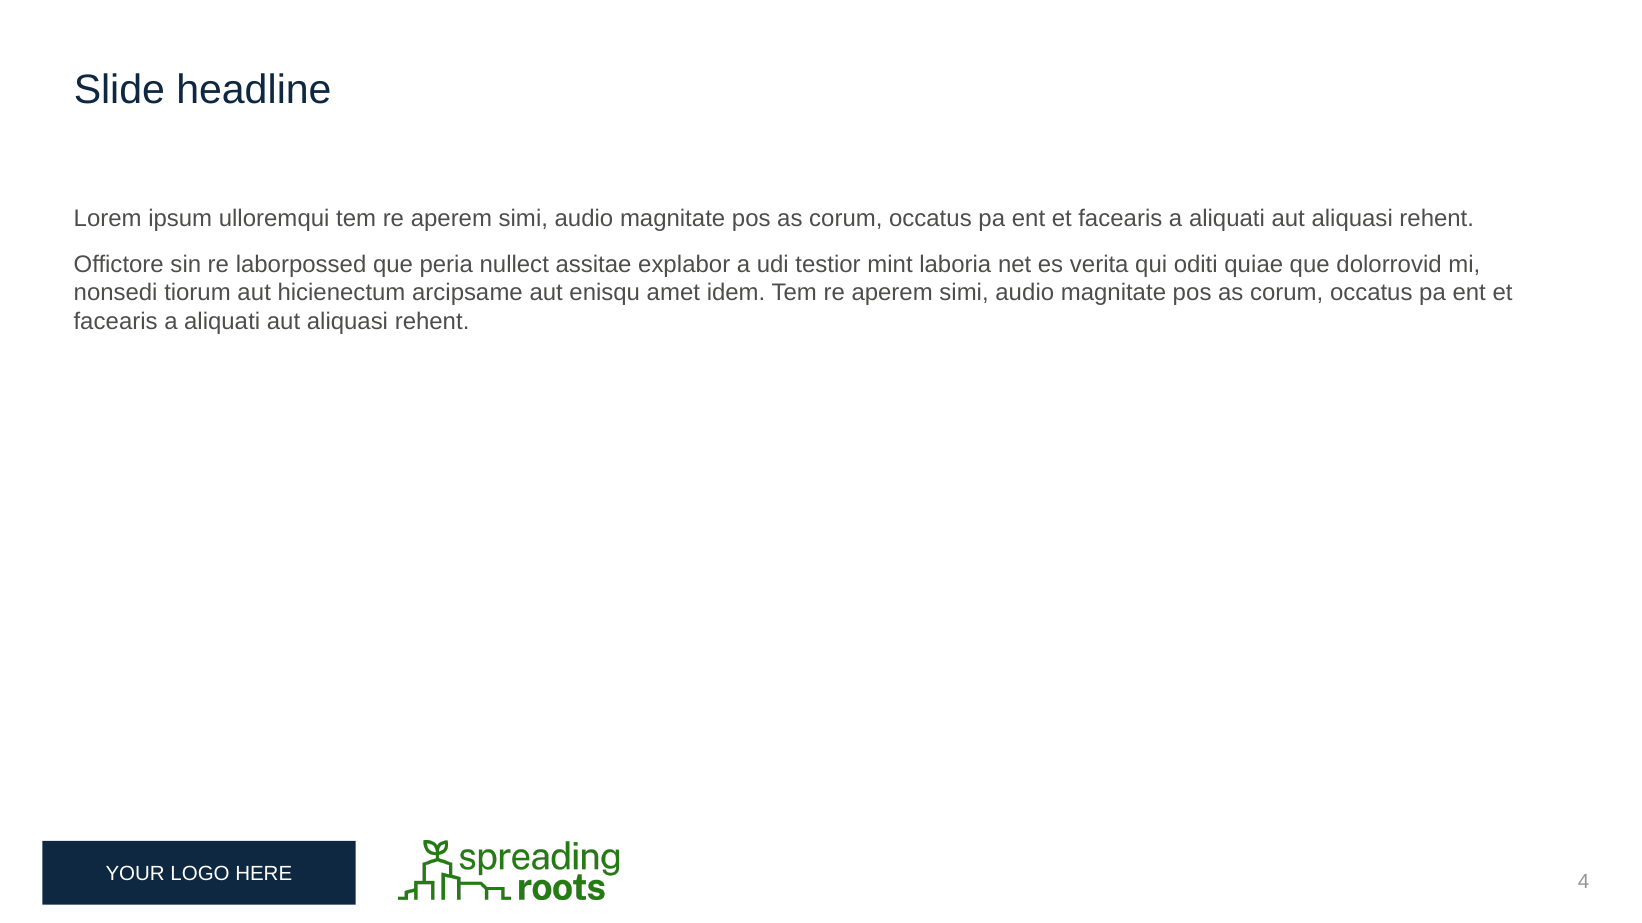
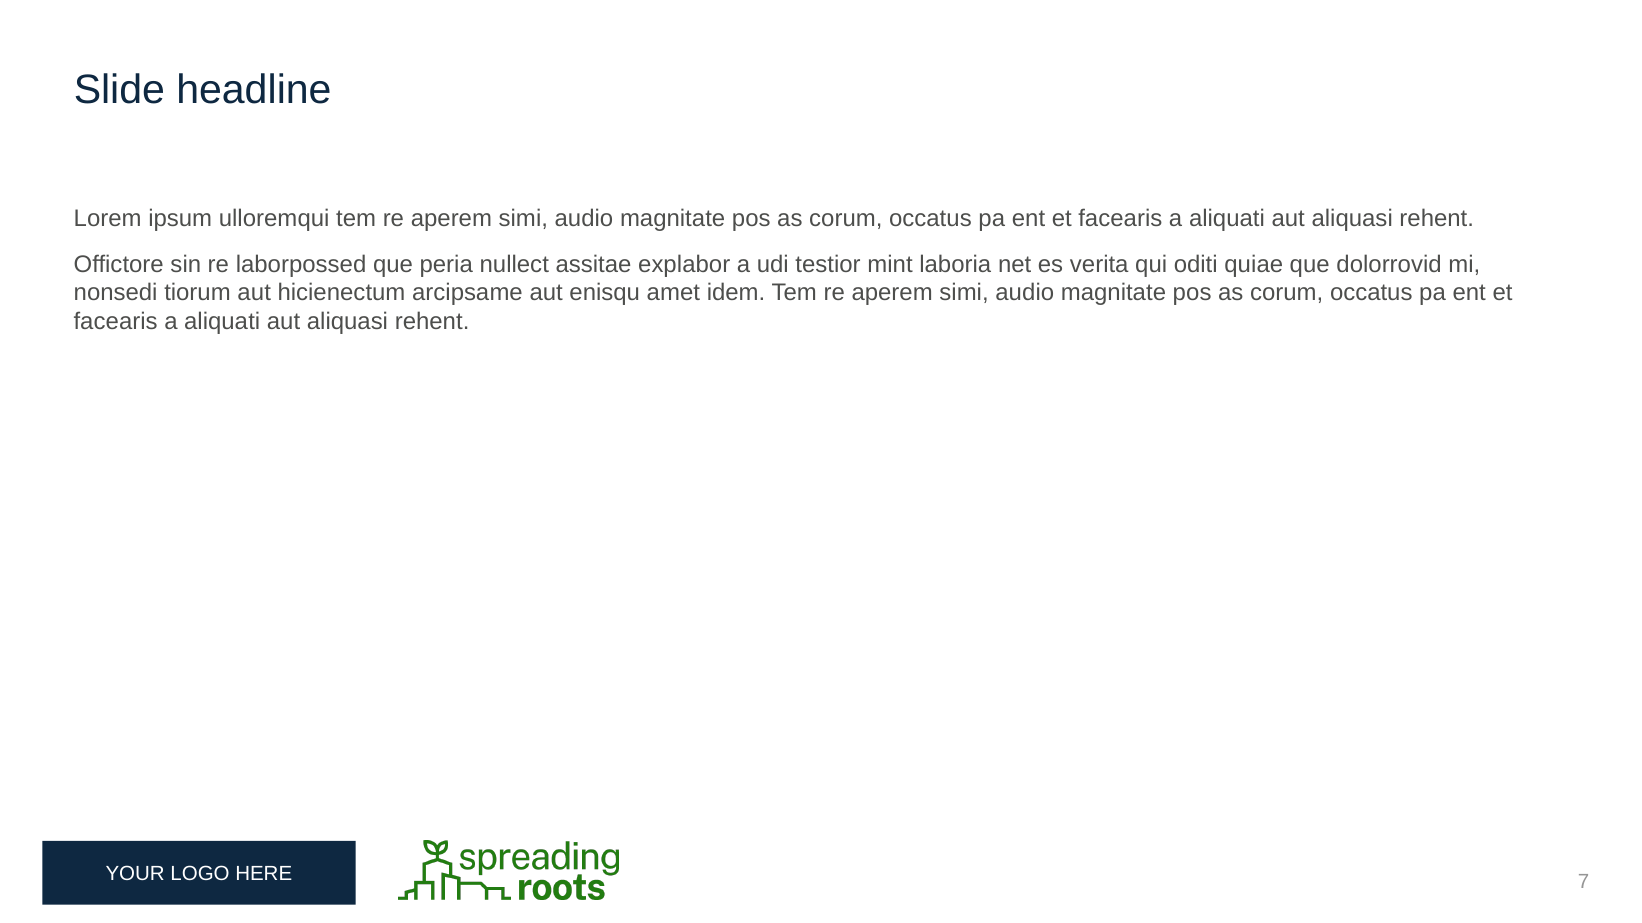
4: 4 -> 7 (1584, 882)
